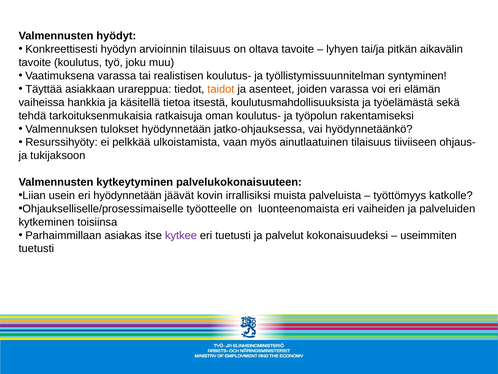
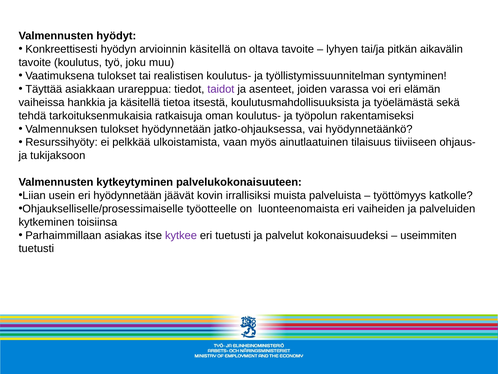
arvioinnin tilaisuus: tilaisuus -> käsitellä (210, 49)
Vaatimuksena varassa: varassa -> tulokset (117, 76)
taidot colour: orange -> purple (221, 89)
